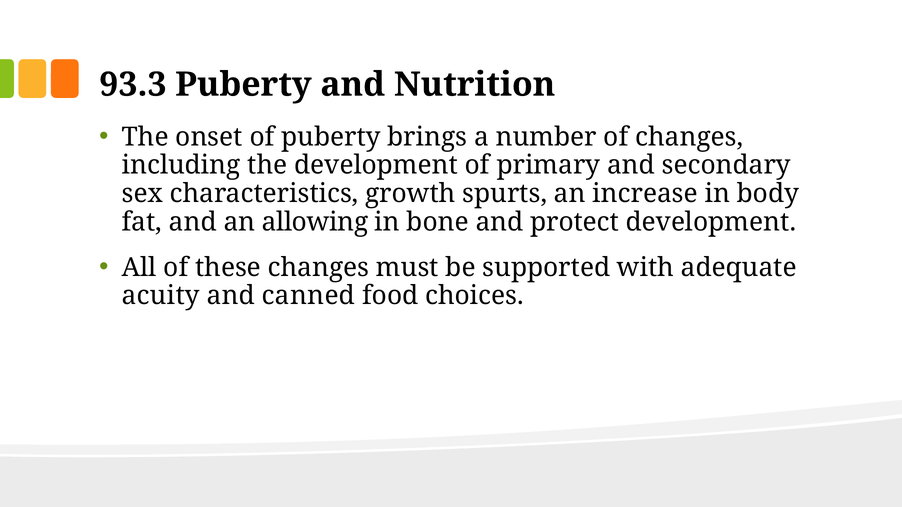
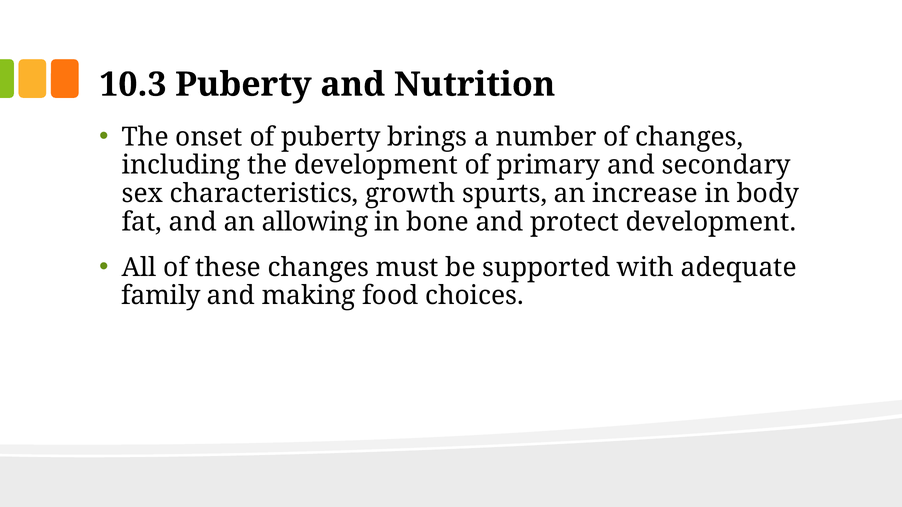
93.3: 93.3 -> 10.3 (133, 85)
acuity: acuity -> family (161, 296)
canned: canned -> making (309, 296)
